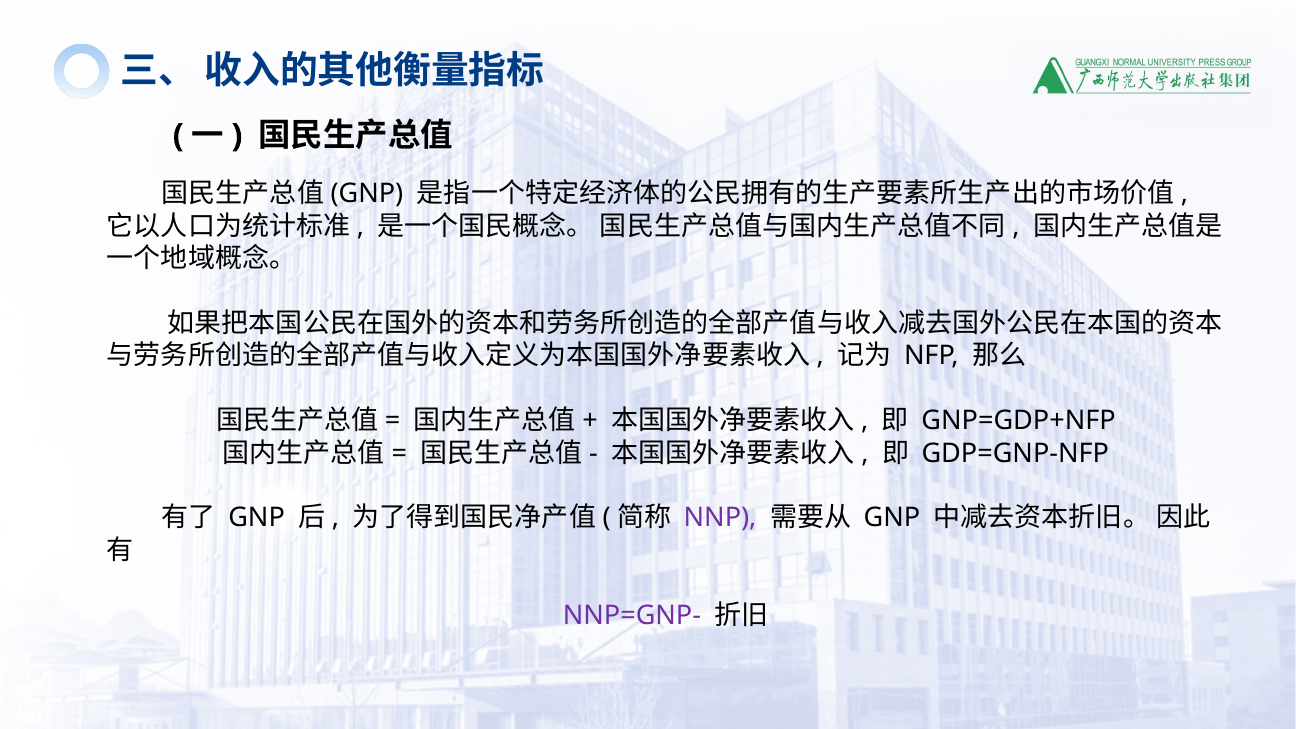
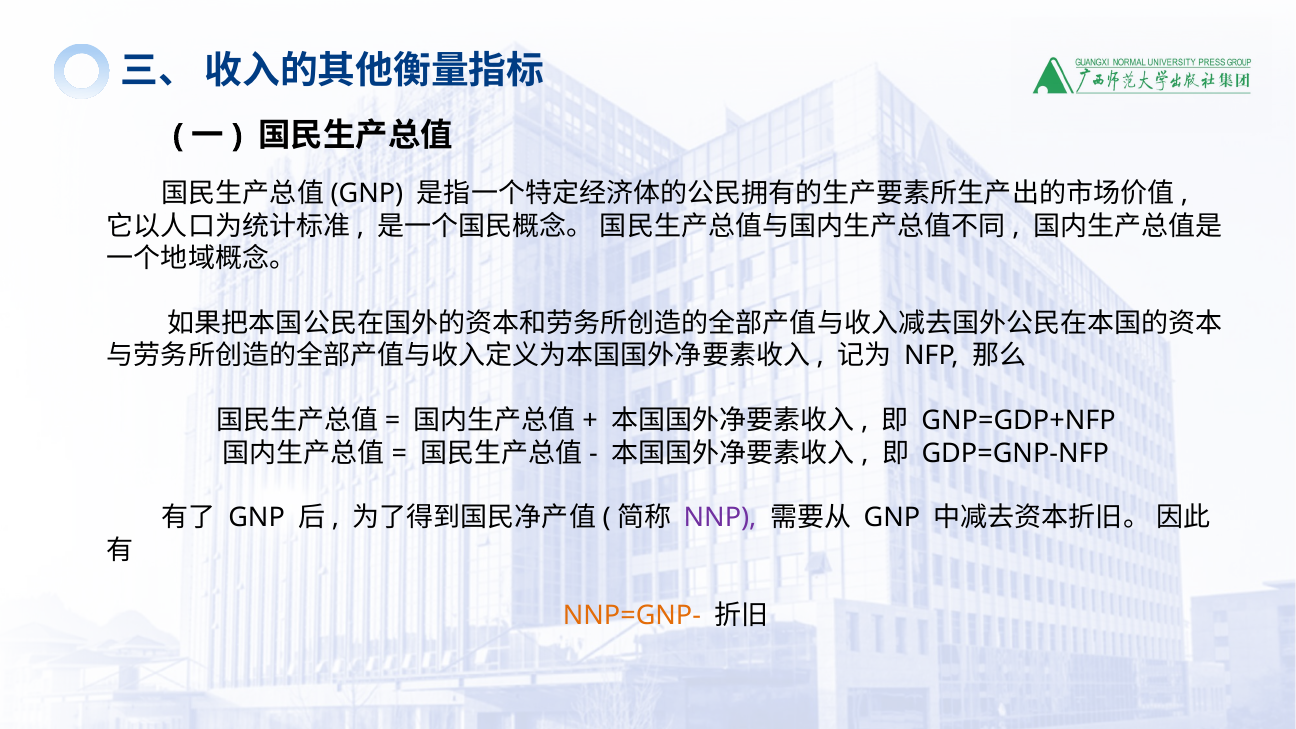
NNP=GNP- colour: purple -> orange (632, 615)
